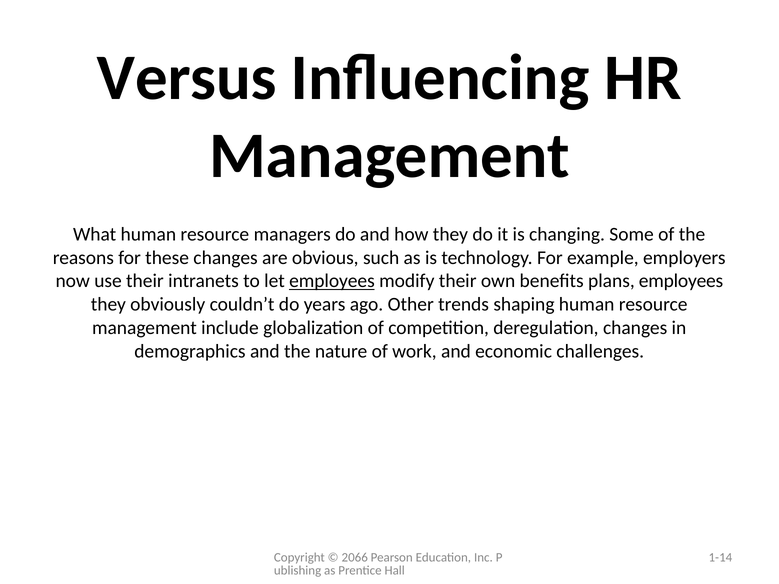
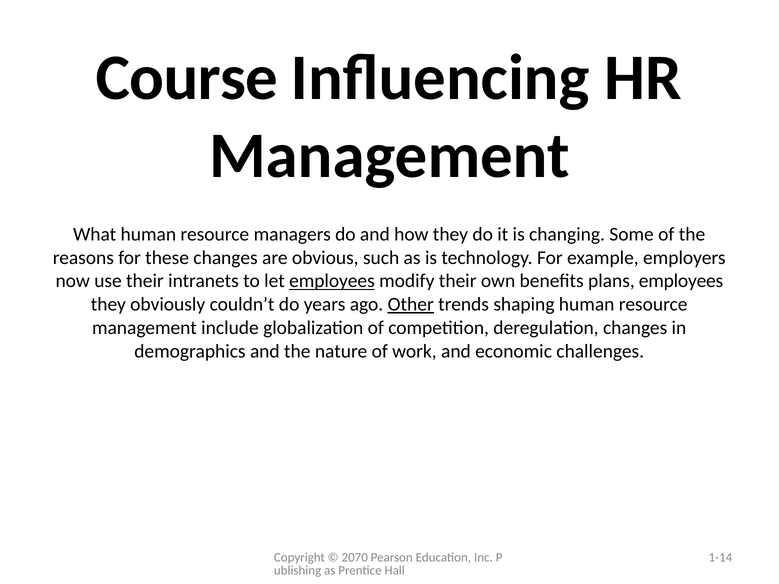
Versus: Versus -> Course (187, 78)
Other underline: none -> present (411, 304)
2066: 2066 -> 2070 (355, 558)
